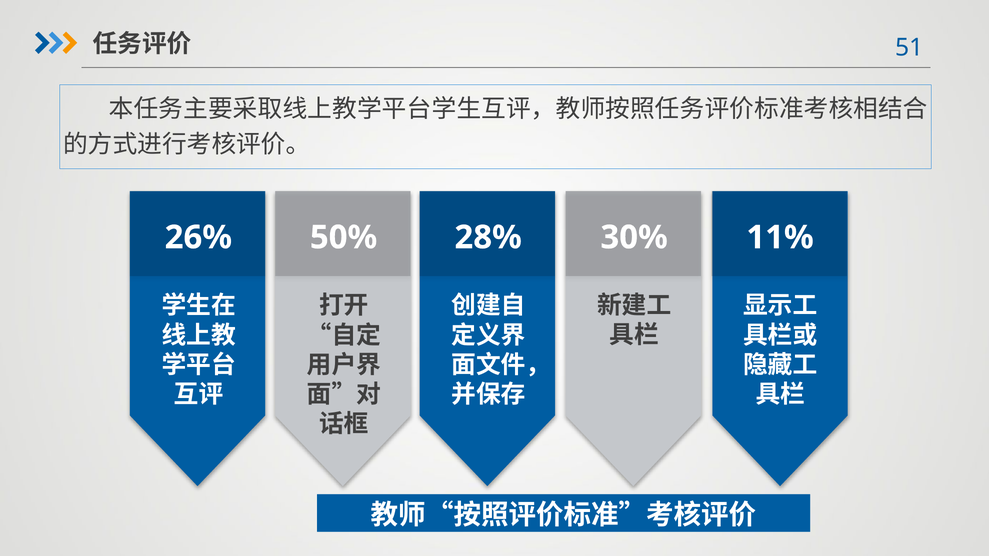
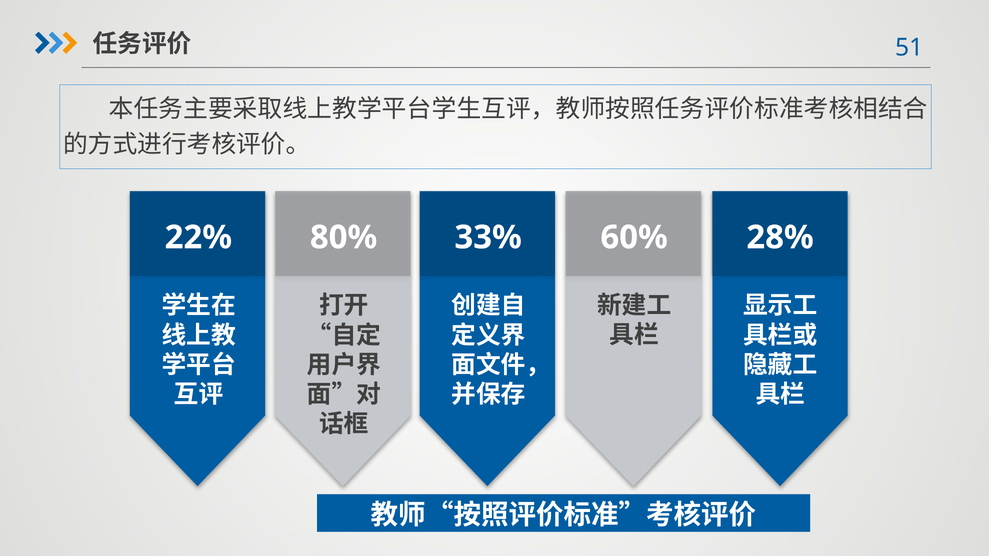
26%: 26% -> 22% (198, 238)
50%: 50% -> 80% (344, 238)
28%: 28% -> 33% (488, 238)
30%: 30% -> 60% (634, 238)
11%: 11% -> 28% (780, 238)
